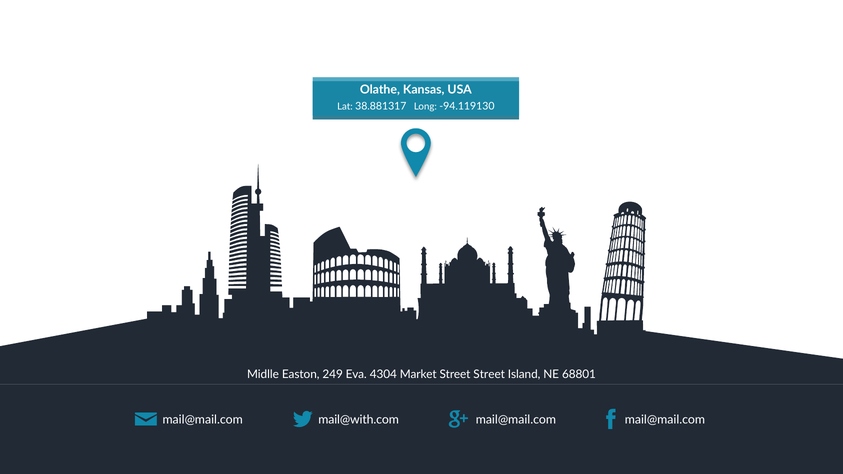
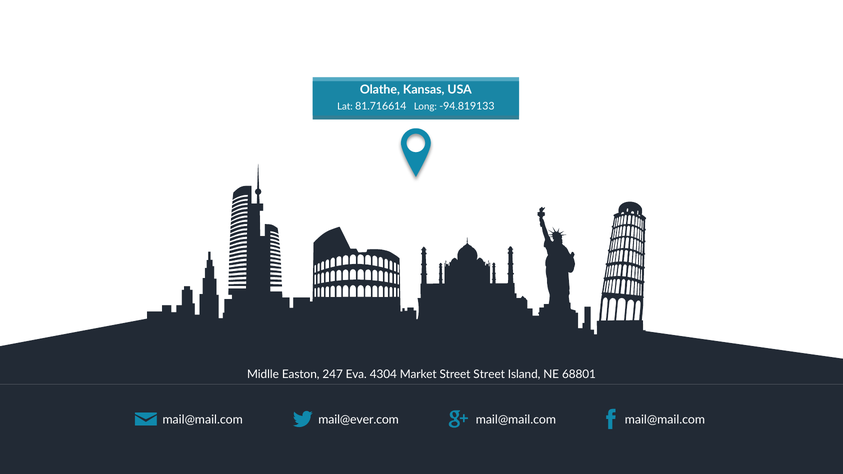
38.881317: 38.881317 -> 81.716614 (381, 107)
-94.119130: -94.119130 -> -94.819133 (467, 107)
249: 249 -> 247 (333, 375)
mail@with.com: mail@with.com -> mail@ever.com (359, 420)
